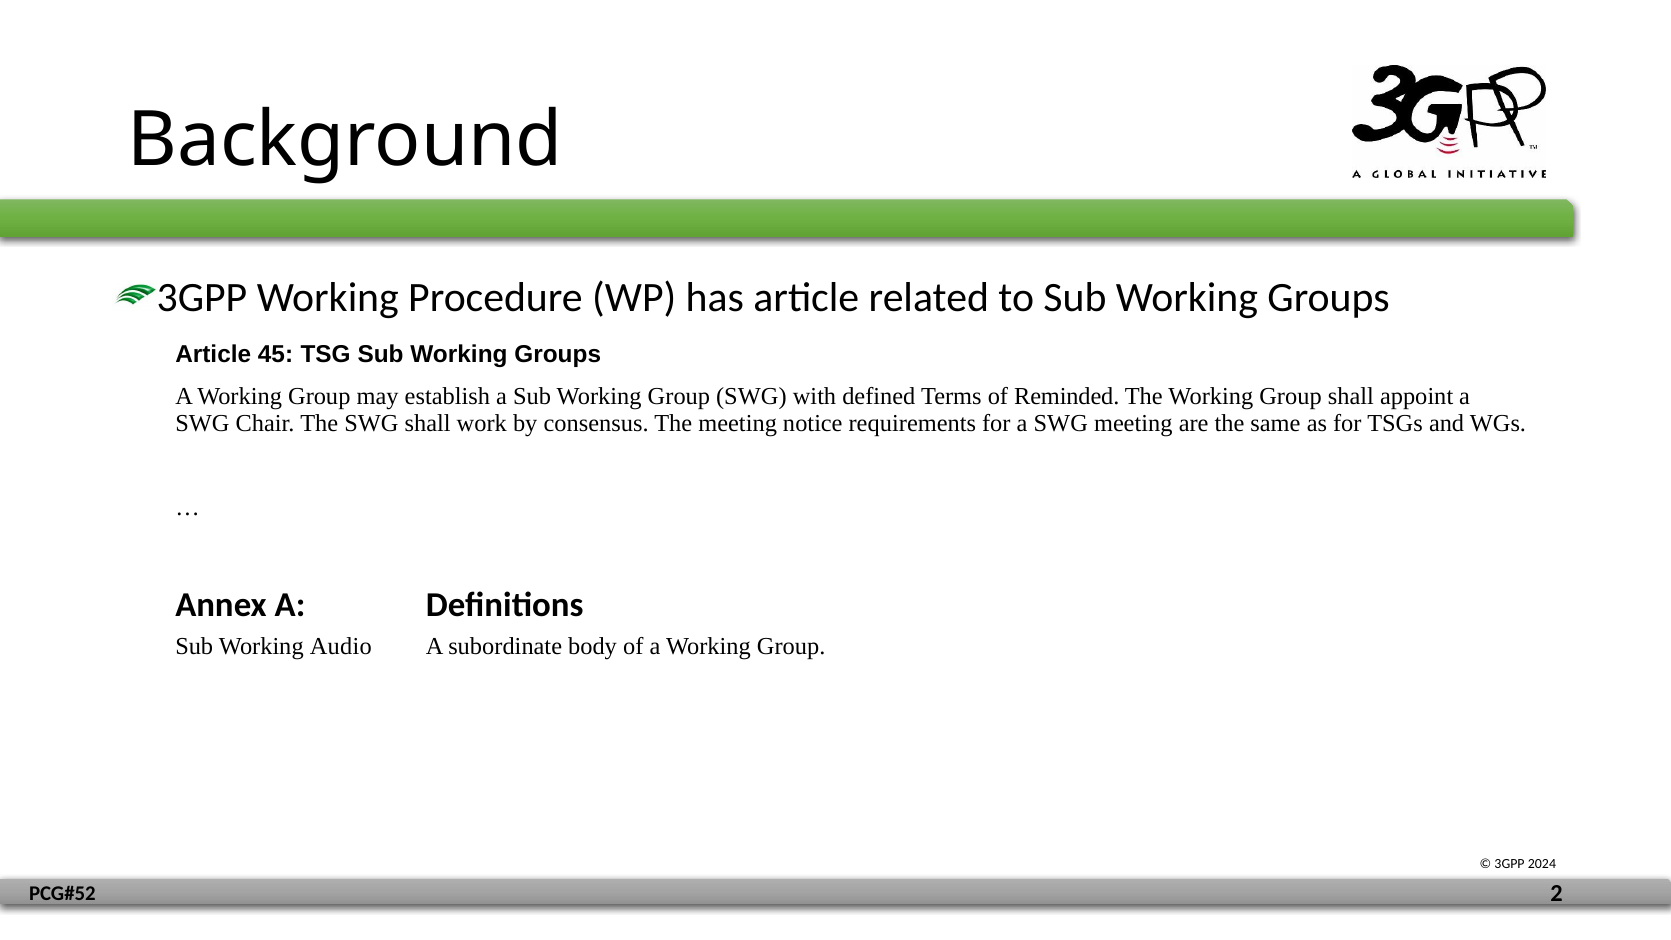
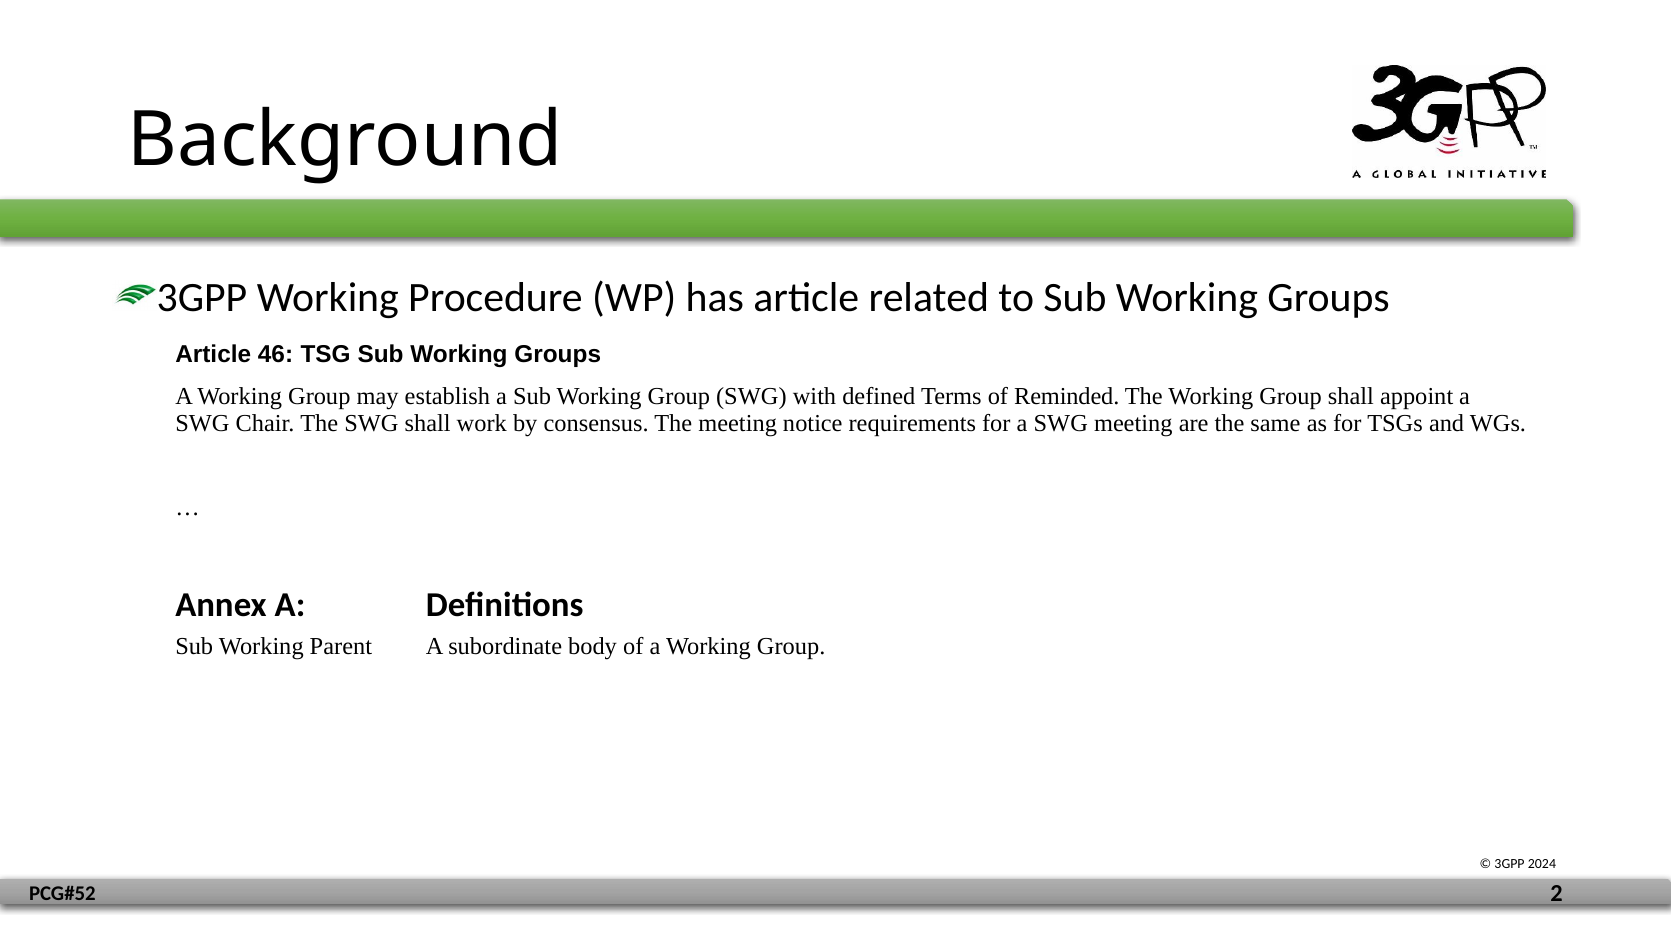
45: 45 -> 46 (276, 355)
Audio: Audio -> Parent (341, 646)
